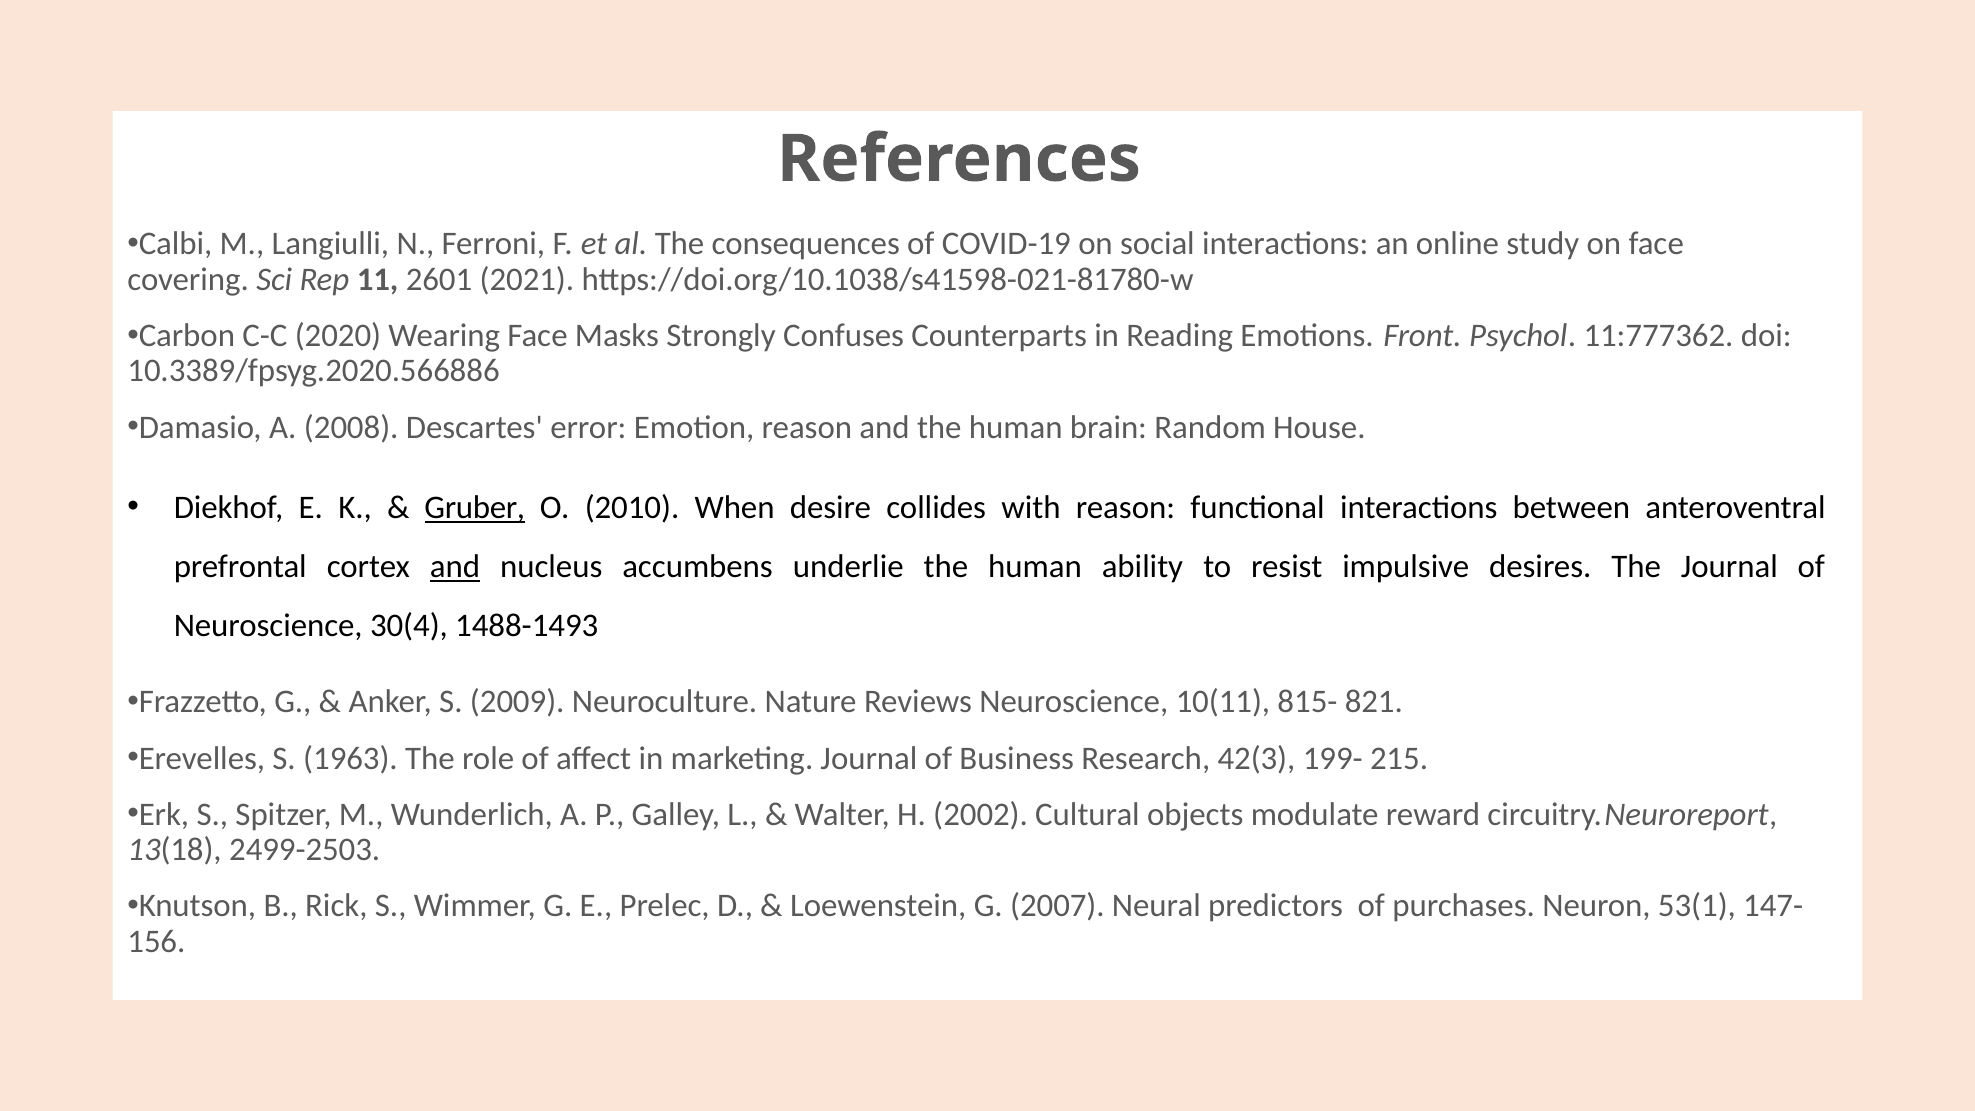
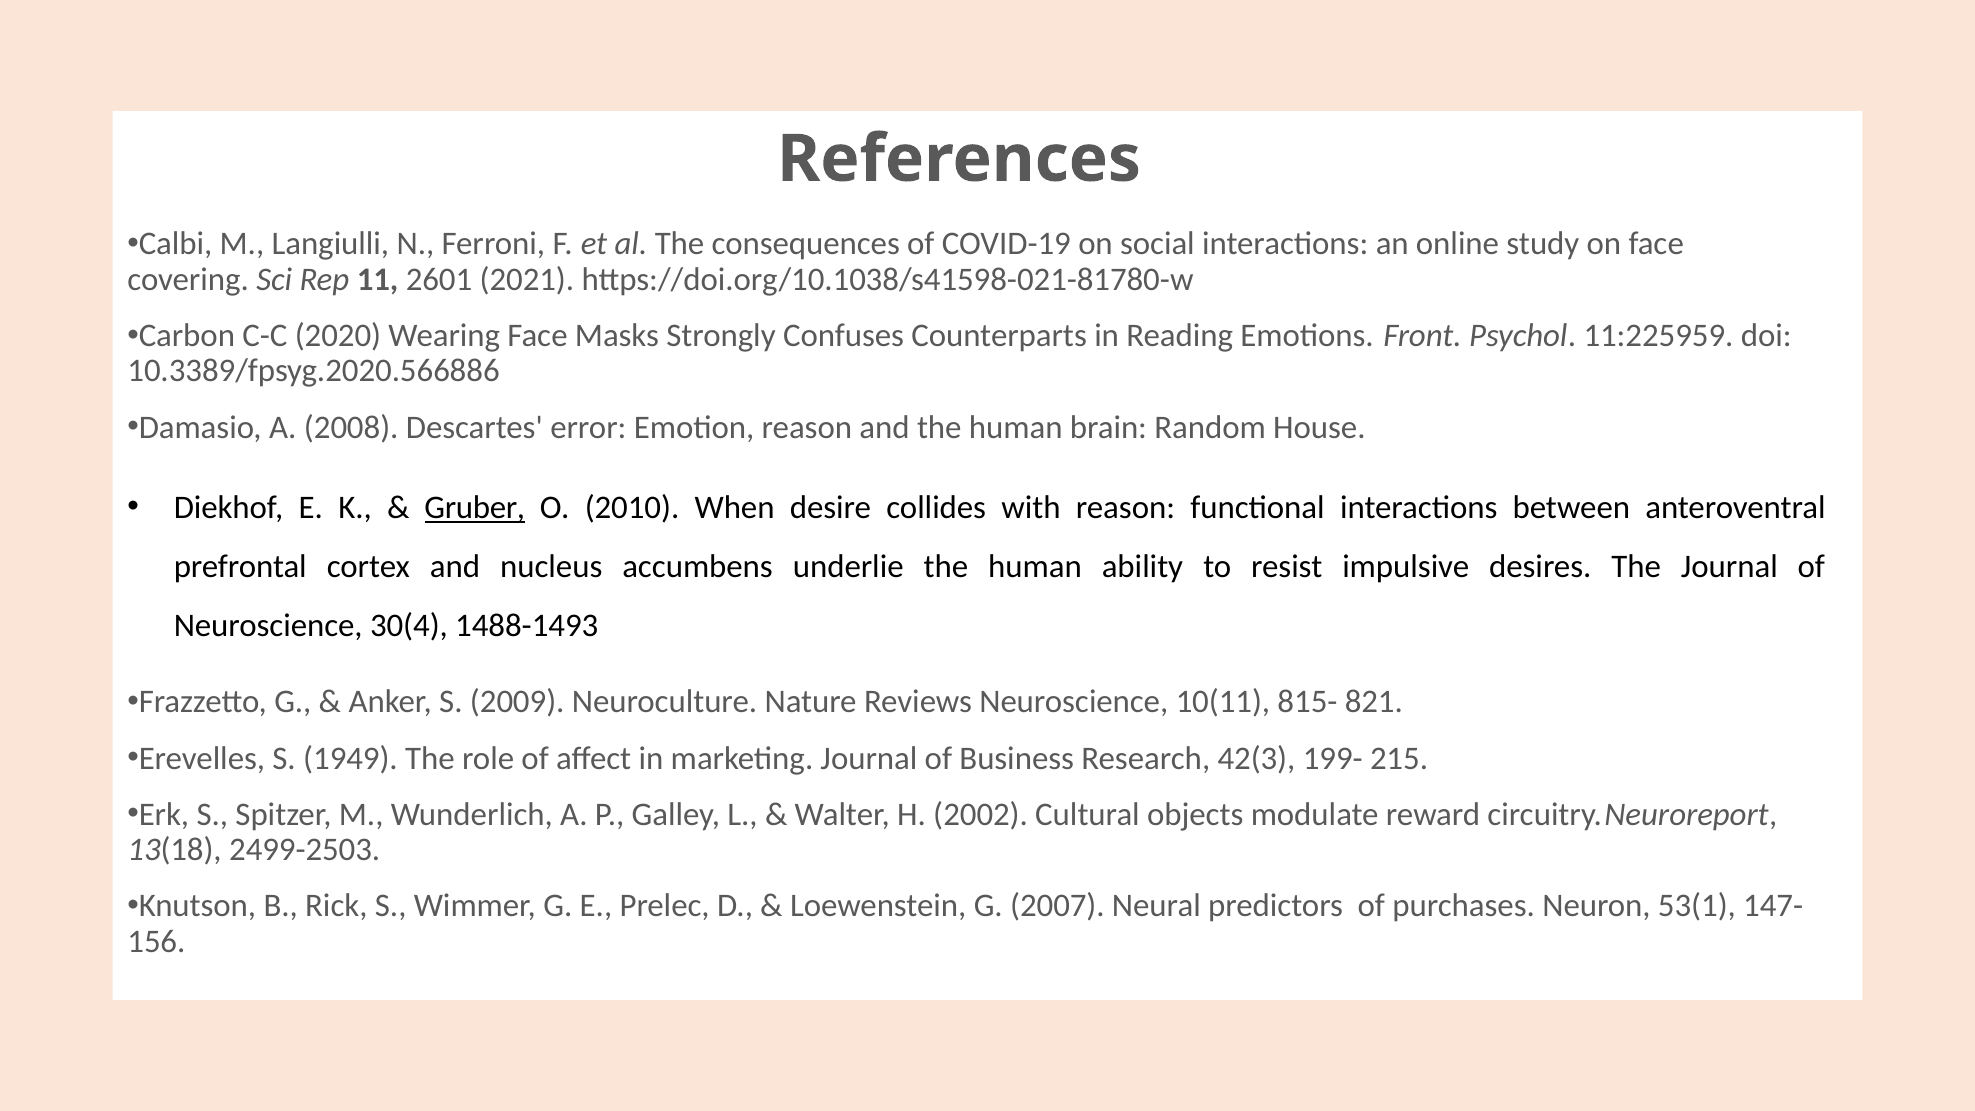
11:777362: 11:777362 -> 11:225959 (1658, 336)
and underline: present -> none (455, 567)
1963: 1963 -> 1949 (350, 758)
